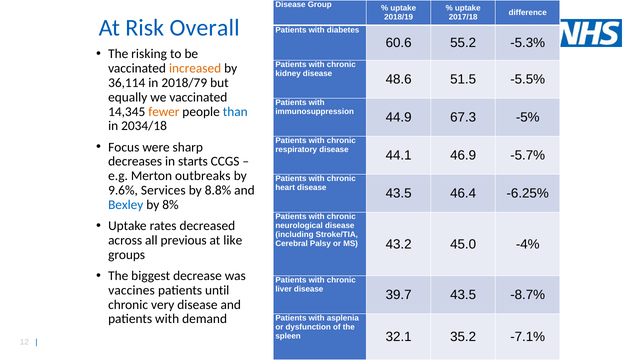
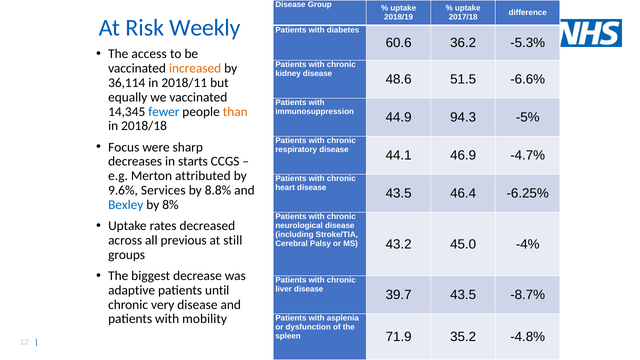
Overall: Overall -> Weekly (205, 28)
55.2: 55.2 -> 36.2 (463, 43)
risking: risking -> access (149, 54)
-5.5%: -5.5% -> -6.6% (528, 79)
2018/79: 2018/79 -> 2018/11 (184, 83)
fewer colour: orange -> blue (164, 112)
than colour: blue -> orange (235, 112)
67.3: 67.3 -> 94.3 (463, 117)
2034/18: 2034/18 -> 2018/18 (144, 126)
-5.7%: -5.7% -> -4.7% (528, 155)
outbreaks: outbreaks -> attributed (203, 176)
like: like -> still (233, 240)
vaccines: vaccines -> adaptive (132, 290)
demand: demand -> mobility (205, 319)
32.1: 32.1 -> 71.9 (399, 337)
-7.1%: -7.1% -> -4.8% (528, 337)
